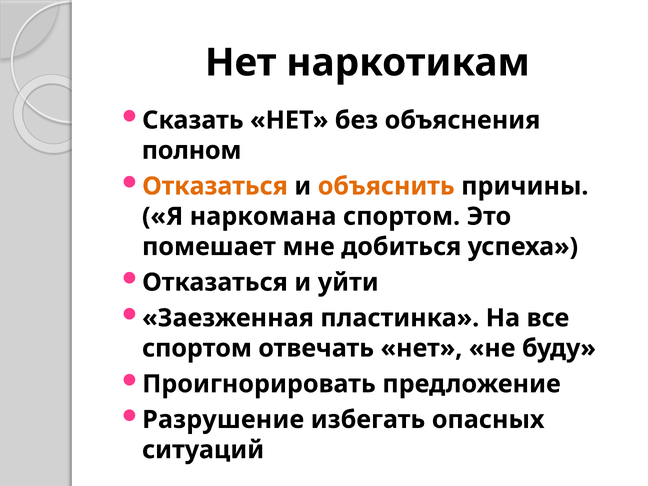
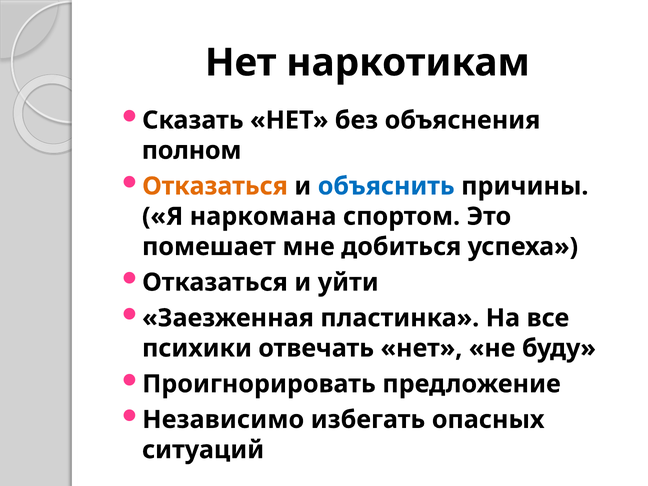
объяснить colour: orange -> blue (386, 186)
спортом: спортом -> психики (197, 348)
Разрушение: Разрушение -> Независимо (223, 420)
